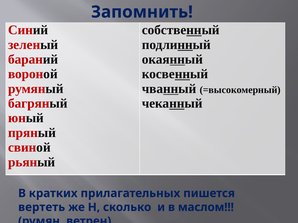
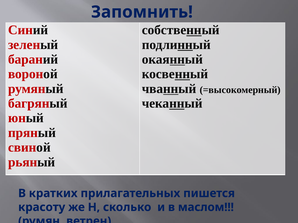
вертеть: вертеть -> красоту (42, 208)
